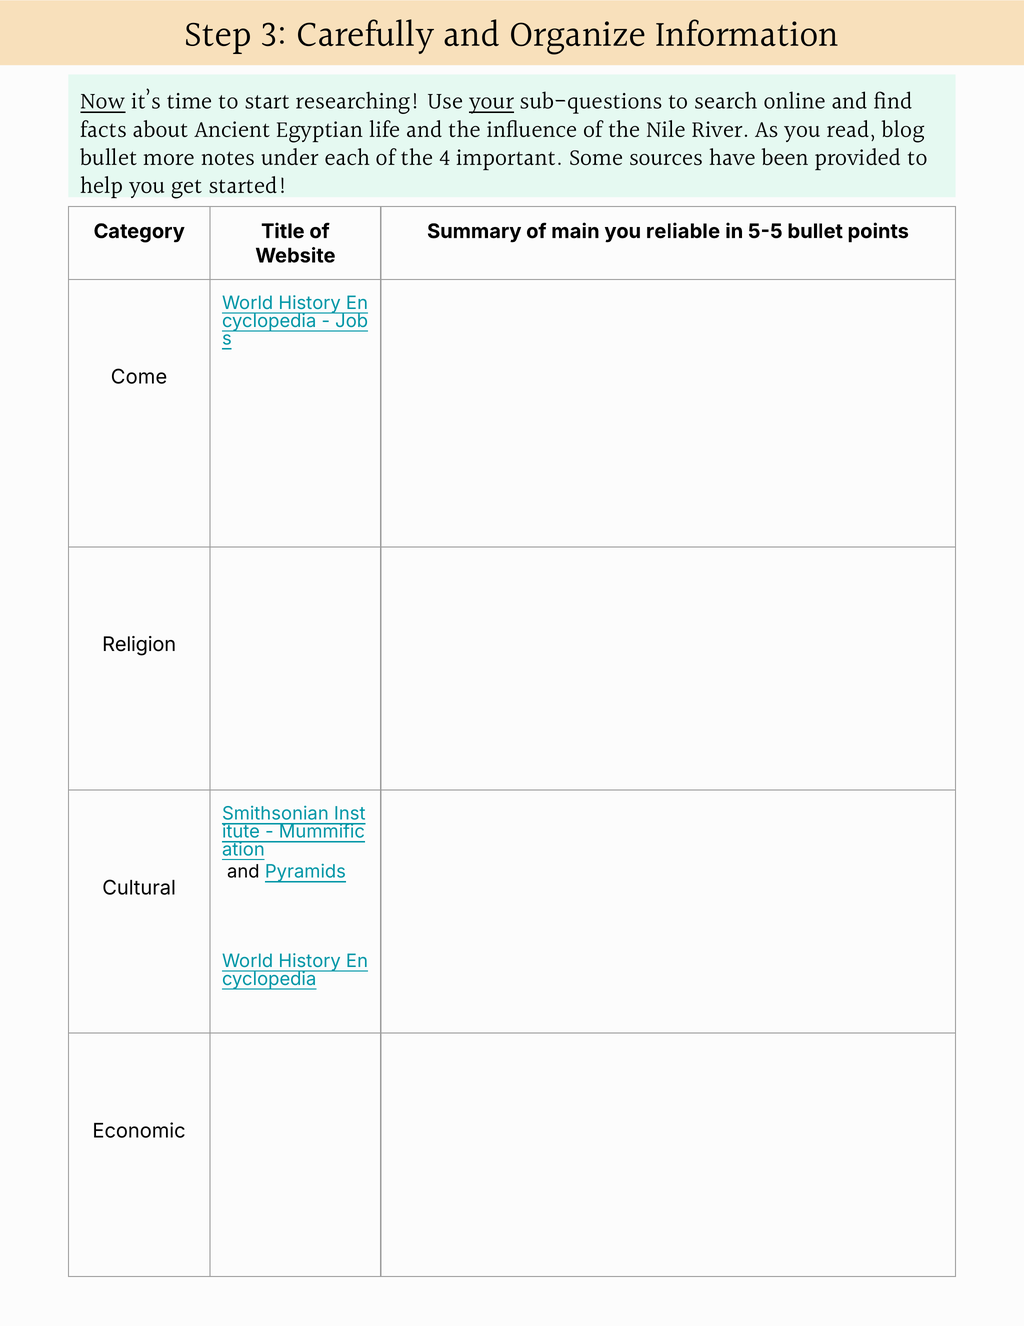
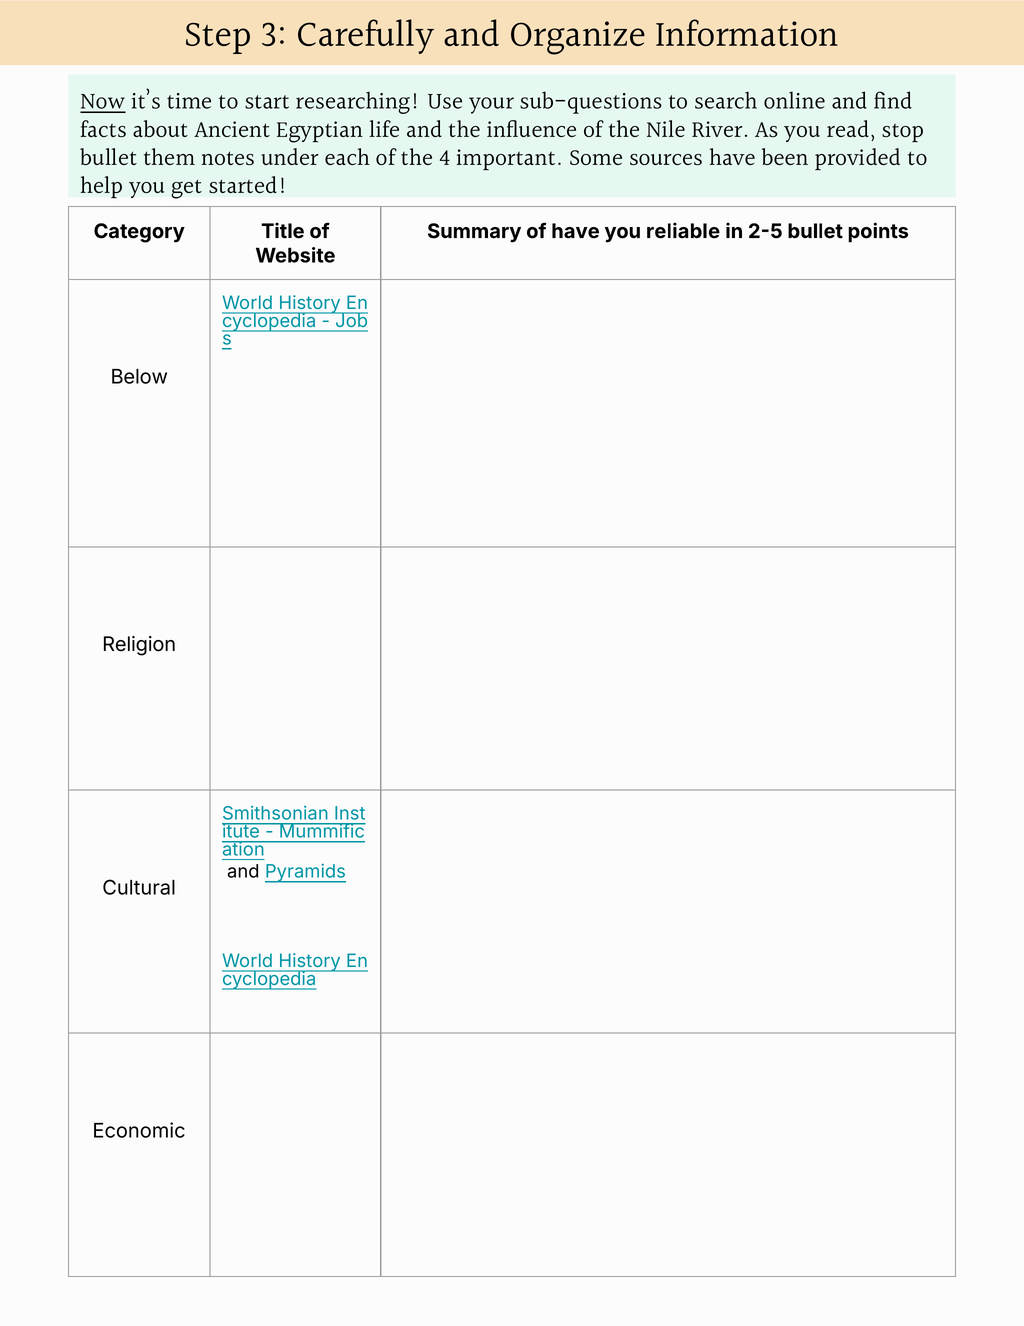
your underline: present -> none (491, 102)
blog: blog -> stop (903, 130)
more: more -> them (169, 158)
of main: main -> have (575, 231)
5-5: 5-5 -> 2-5 (765, 231)
Come: Come -> Below (139, 377)
